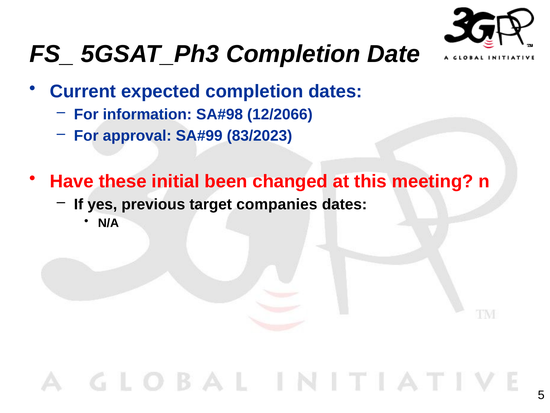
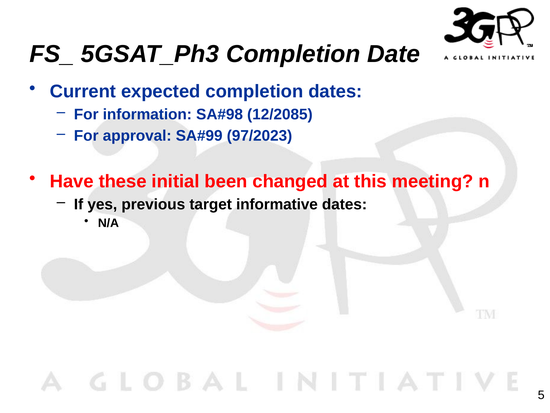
12/2066: 12/2066 -> 12/2085 (280, 114)
83/2023: 83/2023 -> 97/2023 (260, 136)
companies: companies -> informative (277, 204)
